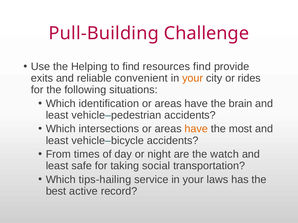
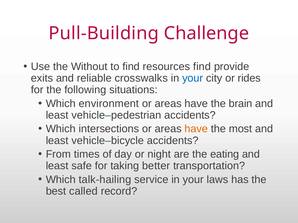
Helping: Helping -> Without (89, 67)
convenient: convenient -> crosswalks (141, 78)
your colour: orange -> blue (193, 78)
identification: identification -> environment (109, 104)
watch: watch -> eating (225, 154)
social: social -> better (156, 166)
tips-hailing: tips-hailing -> talk-hailing (105, 180)
active: active -> called (83, 192)
